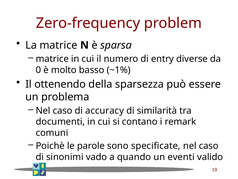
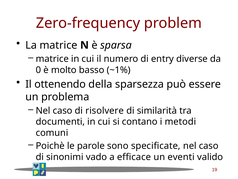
accuracy: accuracy -> risolvere (105, 110)
remark: remark -> metodi (180, 121)
quando: quando -> efficace (134, 157)
